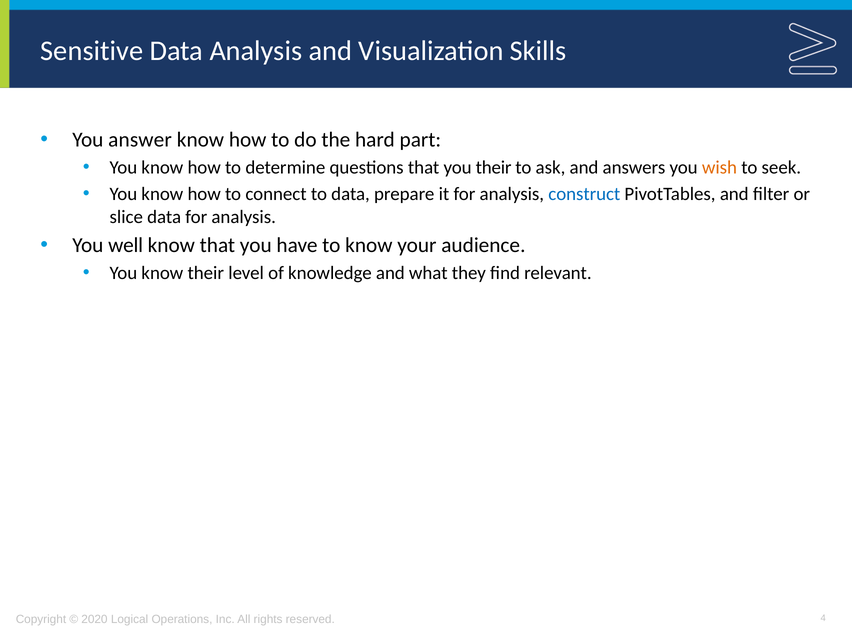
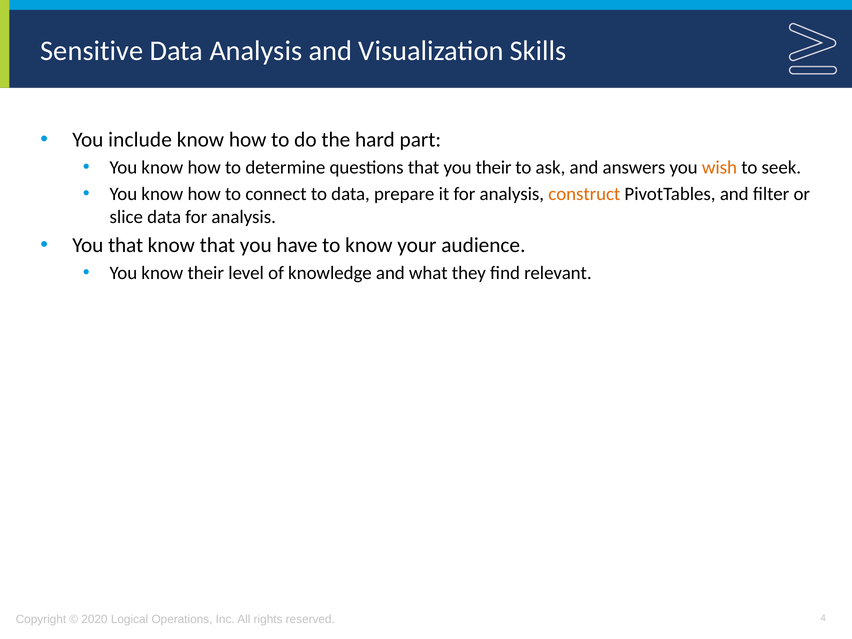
answer: answer -> include (140, 140)
construct colour: blue -> orange (584, 194)
You well: well -> that (126, 245)
